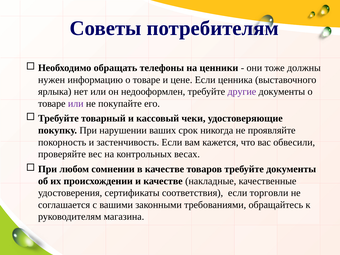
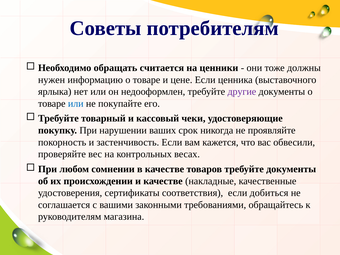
телефоны: телефоны -> считается (162, 68)
или colour: purple -> blue (76, 104)
торговли: торговли -> добиться (269, 193)
